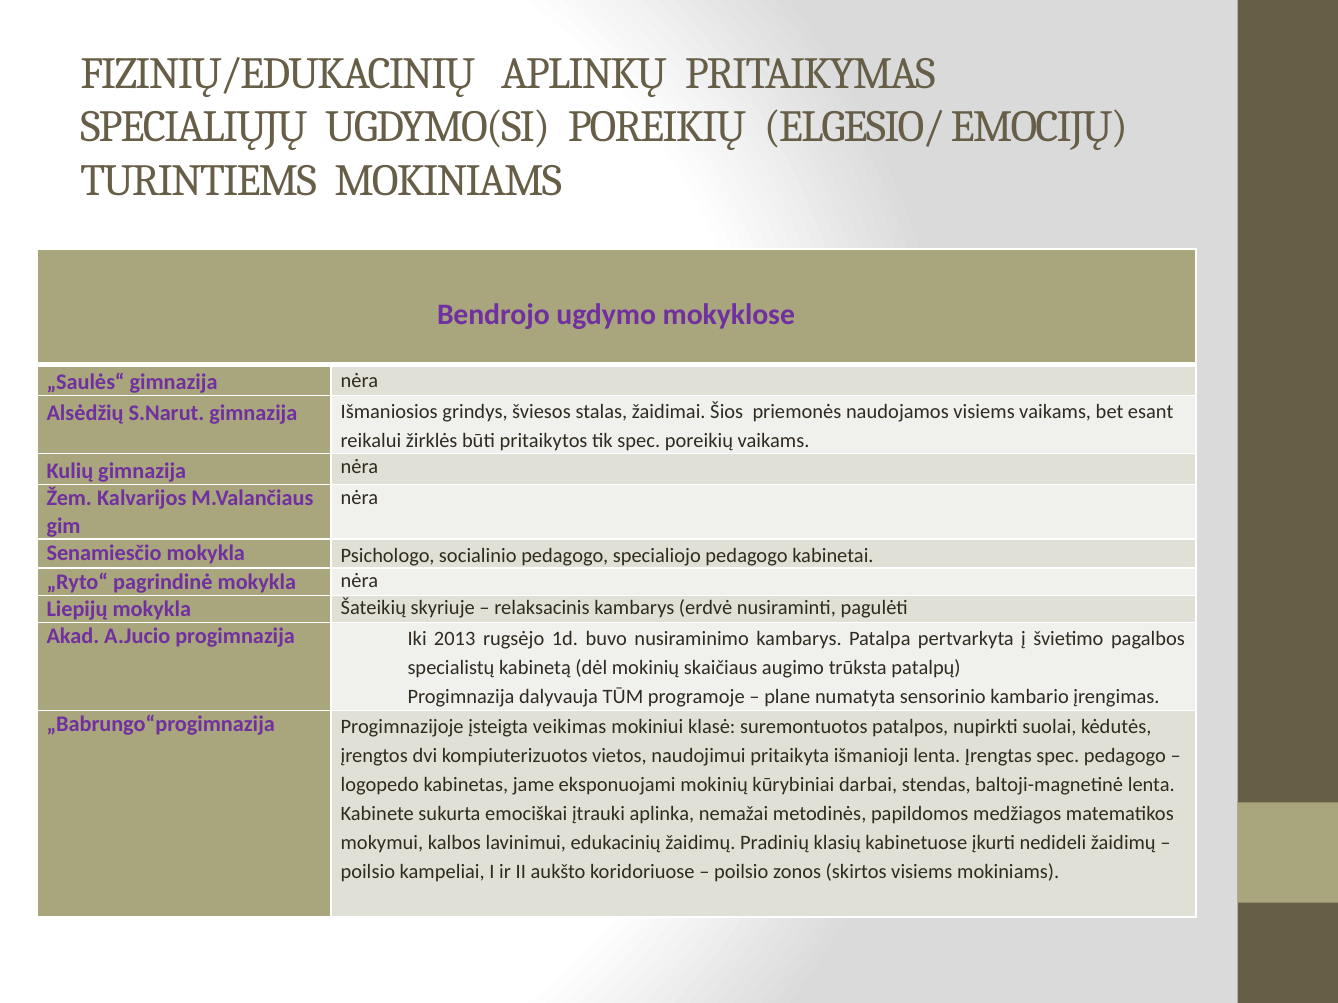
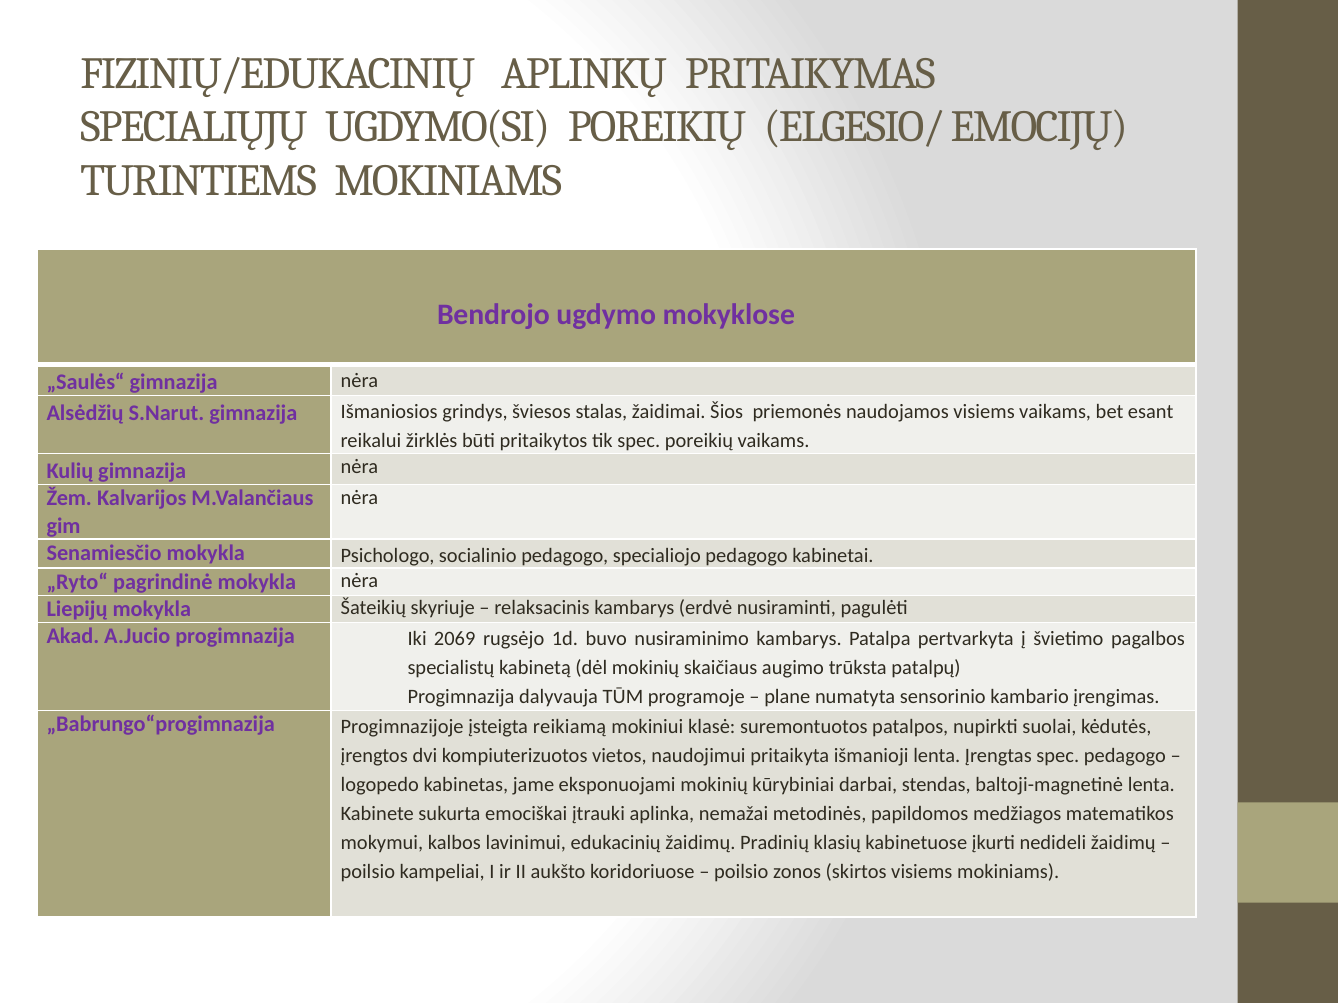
2013: 2013 -> 2069 (455, 639)
veikimas: veikimas -> reikiamą (570, 727)
